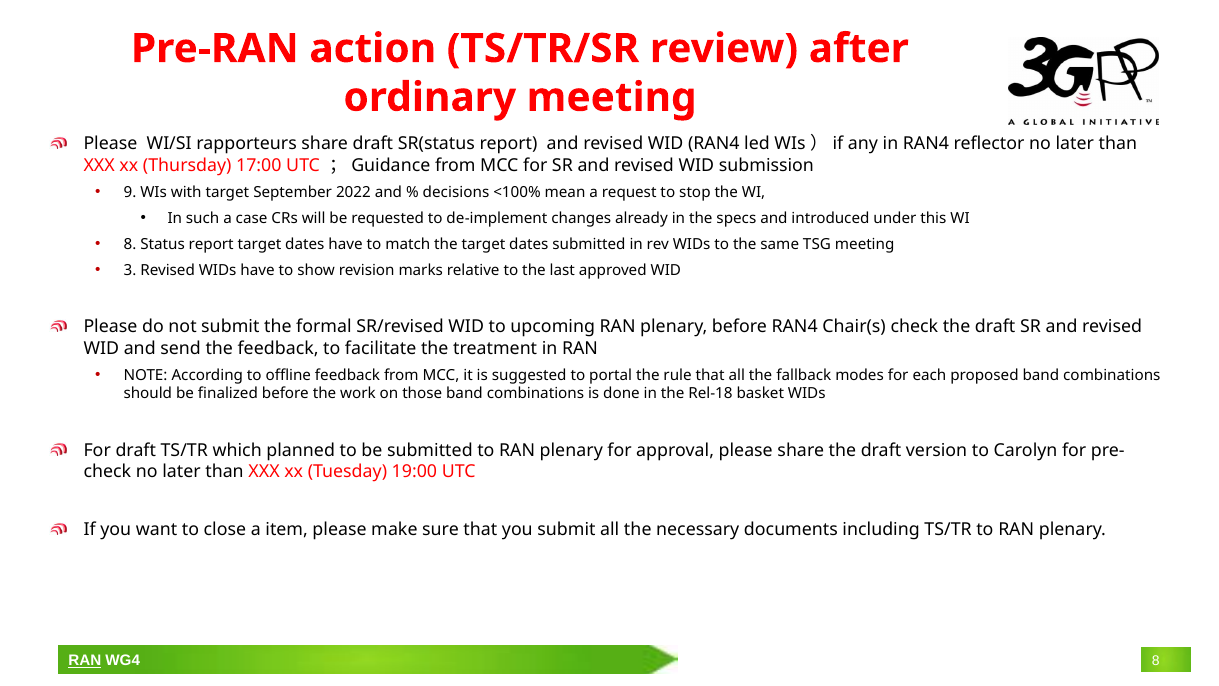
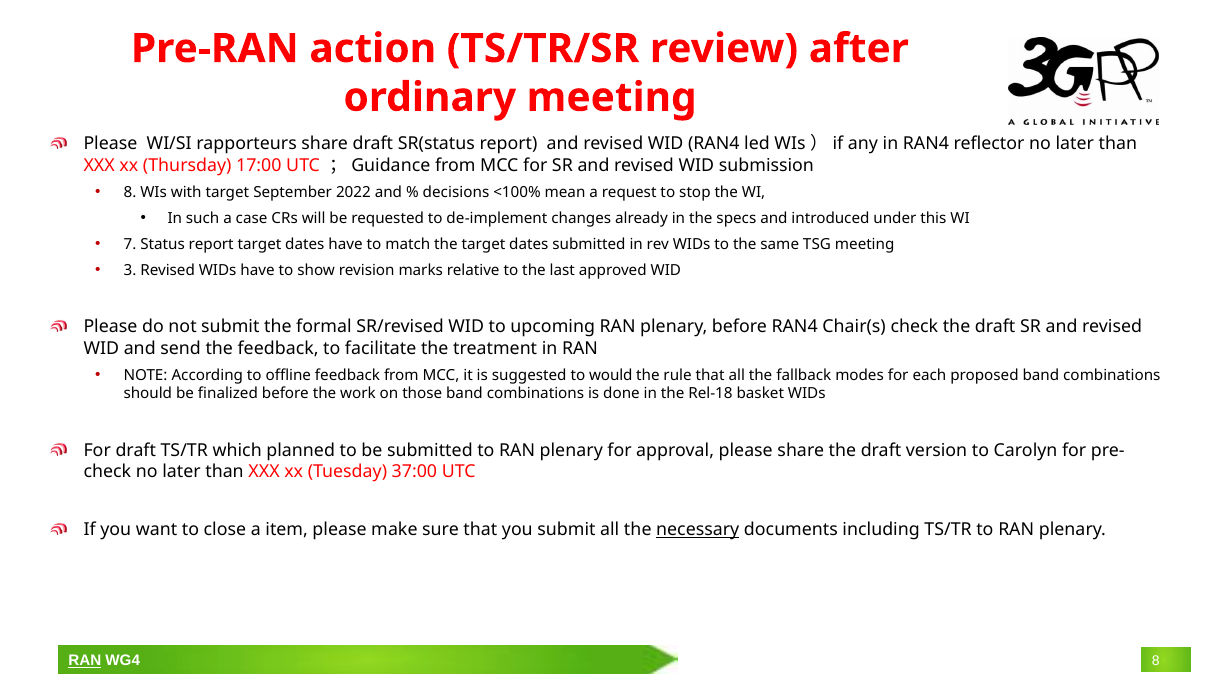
9: 9 -> 8 (130, 192)
8: 8 -> 7 (130, 244)
portal: portal -> would (611, 375)
19:00: 19:00 -> 37:00 (414, 472)
necessary underline: none -> present (698, 530)
